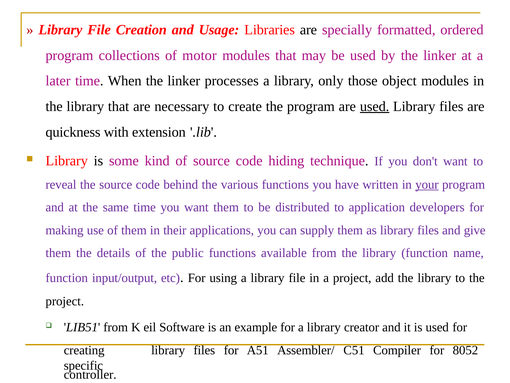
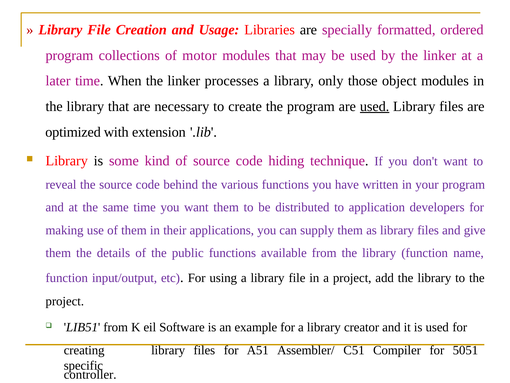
quickness: quickness -> optimized (73, 132)
your underline: present -> none (427, 184)
8052: 8052 -> 5051 (465, 350)
